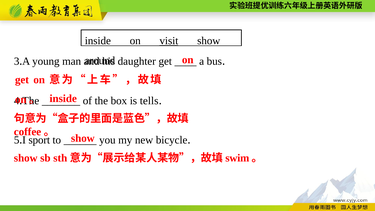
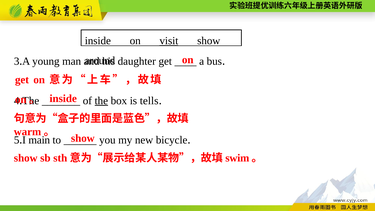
the underline: none -> present (101, 101)
coffee: coffee -> warm (27, 132)
sport: sport -> main (39, 140)
